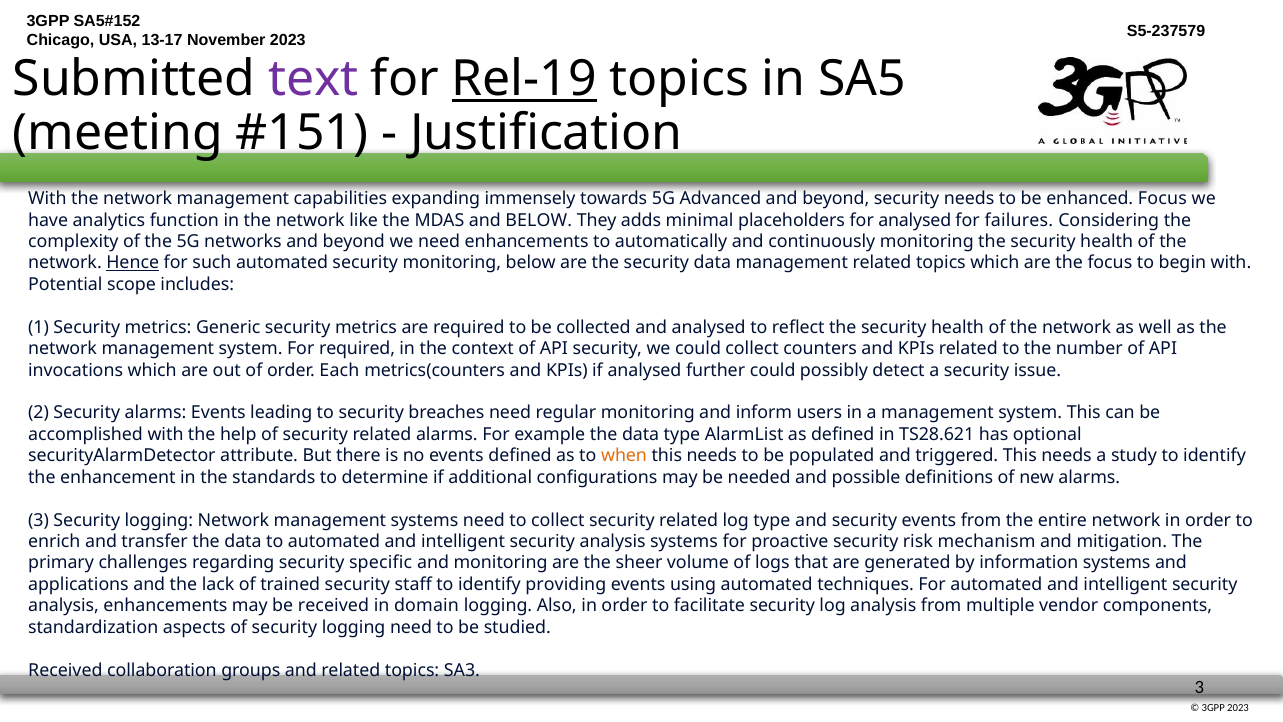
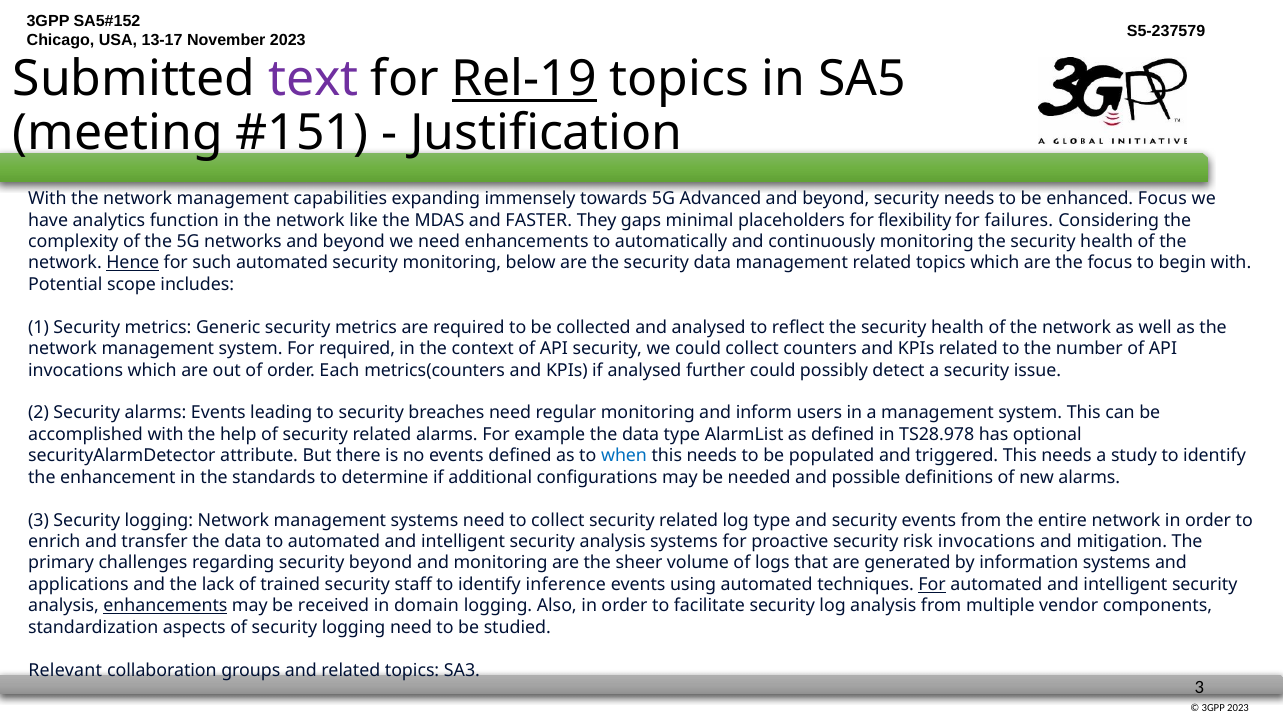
and BELOW: BELOW -> FASTER (539, 220)
adds: adds -> gaps (641, 220)
for analysed: analysed -> flexibility (915, 220)
TS28.621: TS28.621 -> TS28.978 (937, 434)
when colour: orange -> blue (624, 456)
risk mechanism: mechanism -> invocations (986, 541)
security specific: specific -> beyond (381, 563)
providing: providing -> inference (566, 584)
For underline: none -> present (932, 584)
enhancements underline: none -> present (165, 606)
Received: Received -> Relevant (65, 670)
